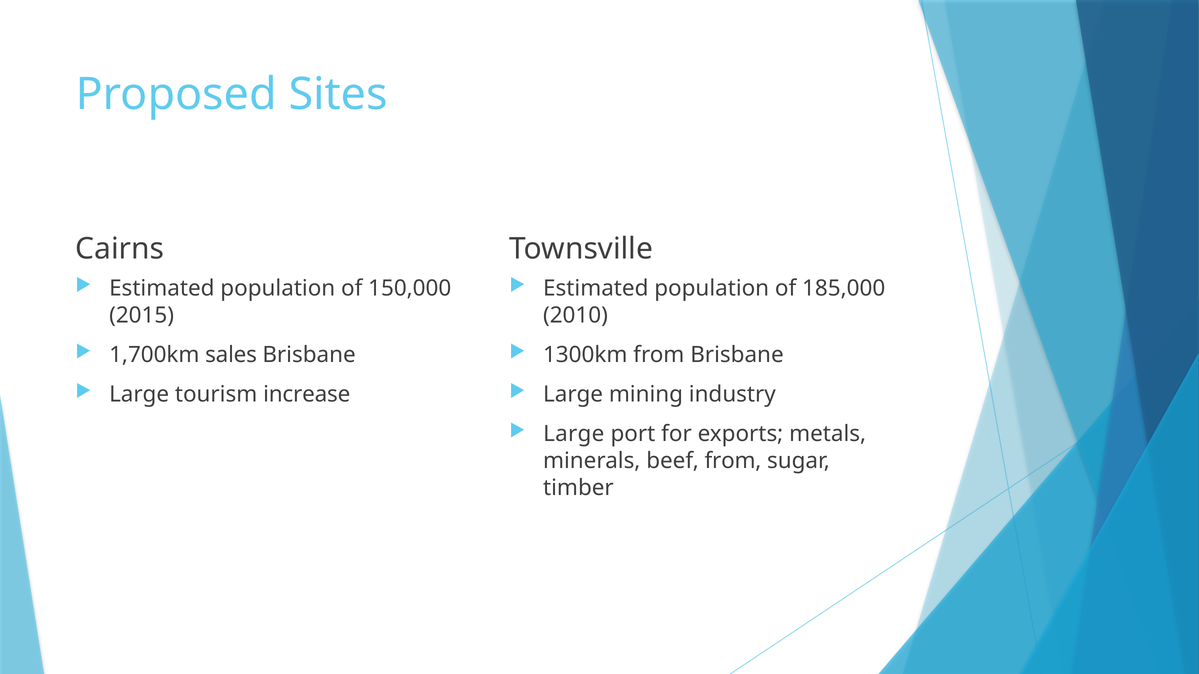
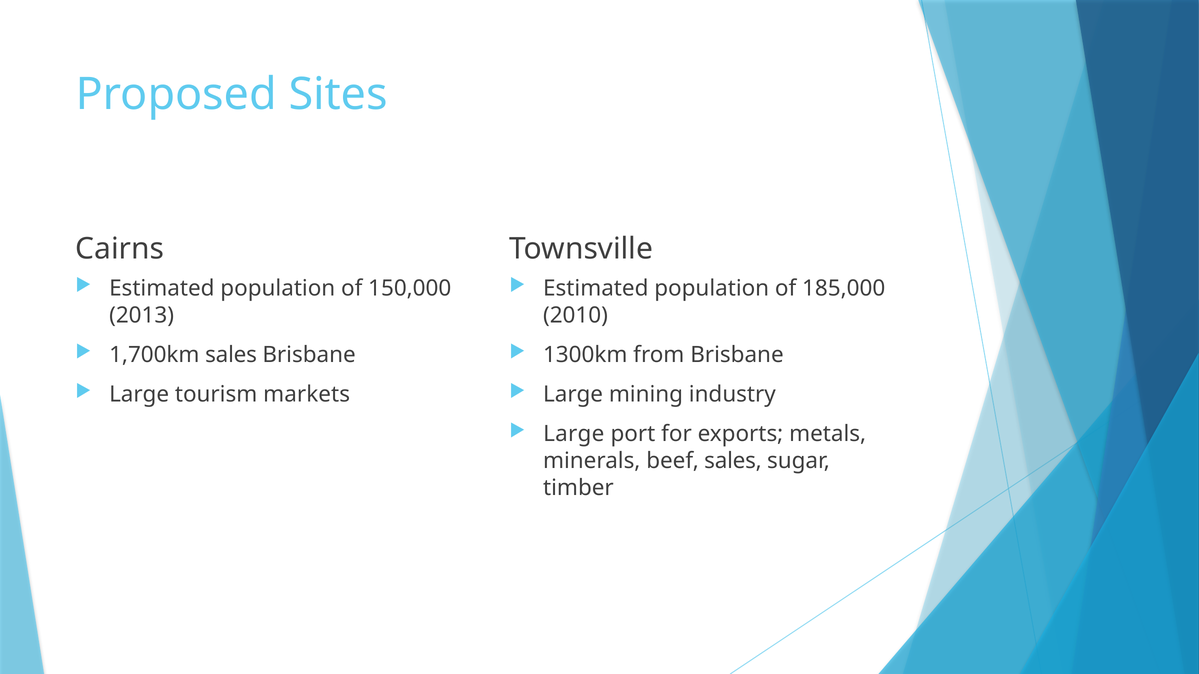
2015: 2015 -> 2013 (142, 316)
increase: increase -> markets (307, 395)
beef from: from -> sales (733, 461)
